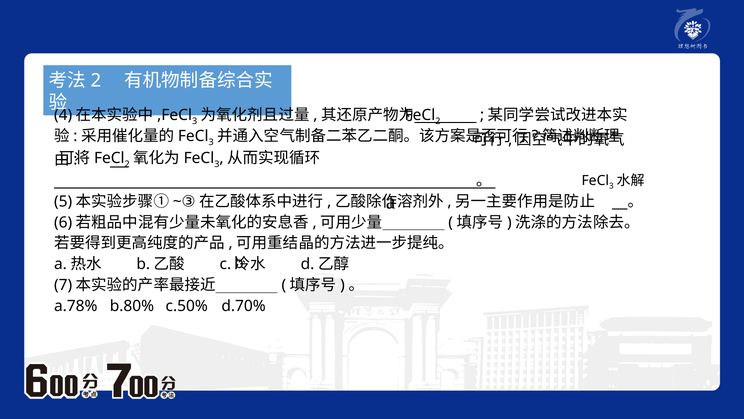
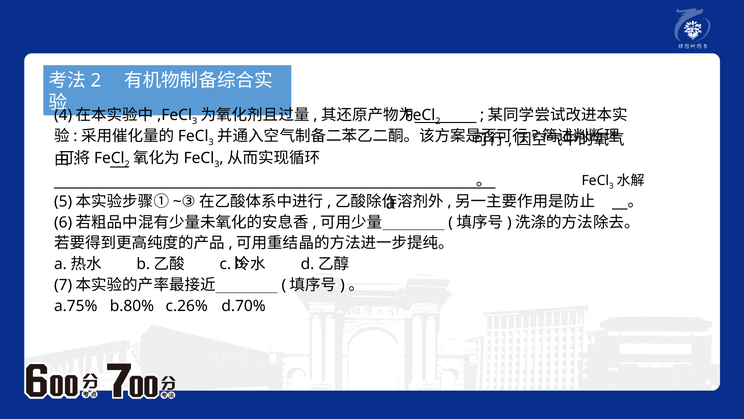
a.78%: a.78% -> a.75% (76, 306)
c.50%: c.50% -> c.26% (187, 306)
